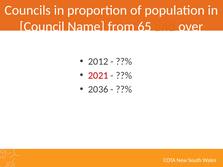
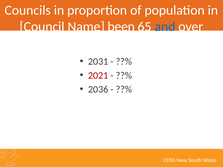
from: from -> been (121, 27)
and colour: orange -> blue (165, 27)
2012: 2012 -> 2031 (98, 62)
